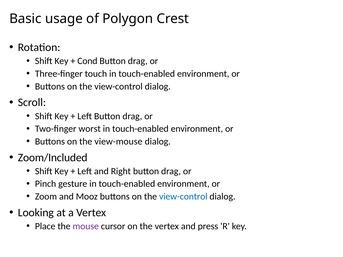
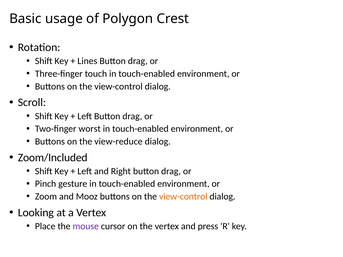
Cond: Cond -> Lines (87, 61)
view-mouse: view-mouse -> view-reduce (118, 142)
view-control colour: blue -> orange (183, 197)
